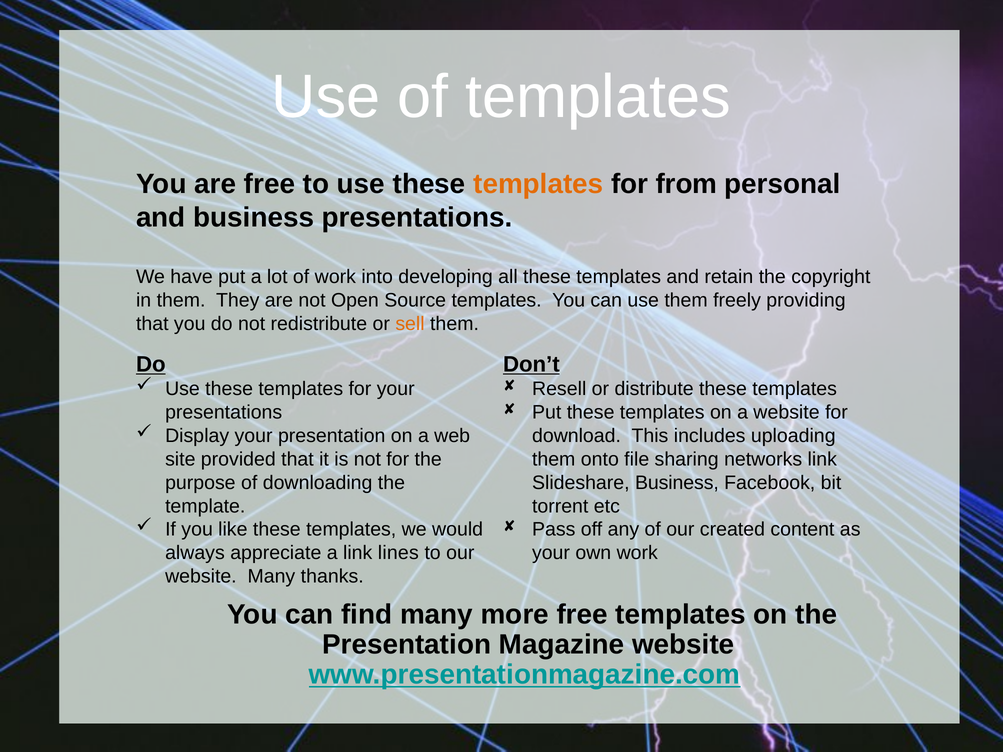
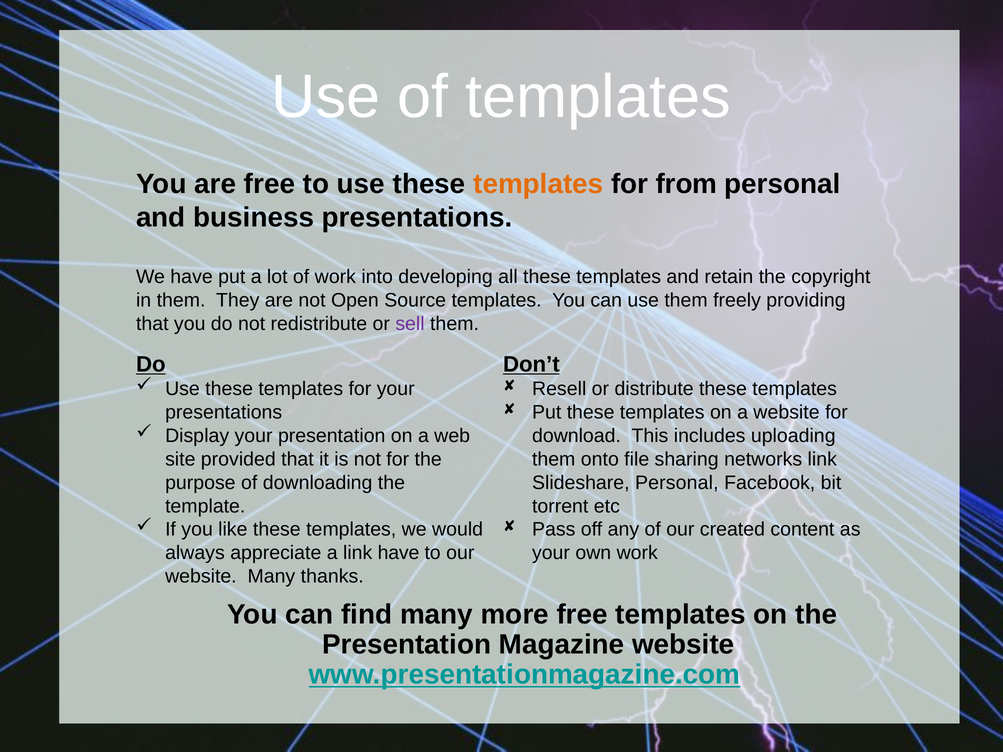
sell colour: orange -> purple (410, 324)
Slideshare Business: Business -> Personal (677, 483)
link lines: lines -> have (399, 553)
